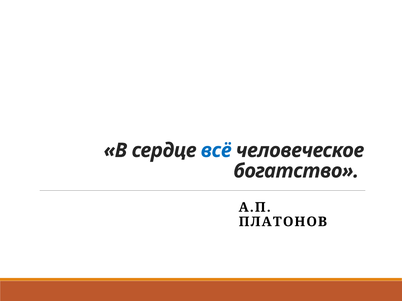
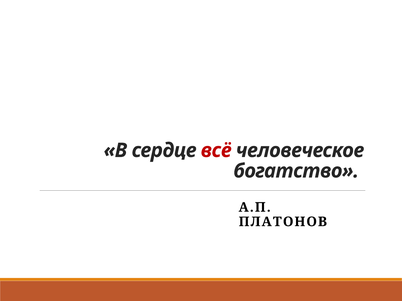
всё colour: blue -> red (216, 151)
